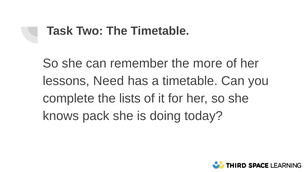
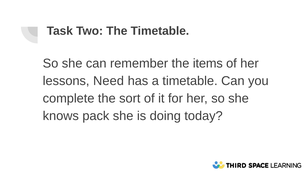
more: more -> items (208, 63)
lists: lists -> sort (130, 99)
